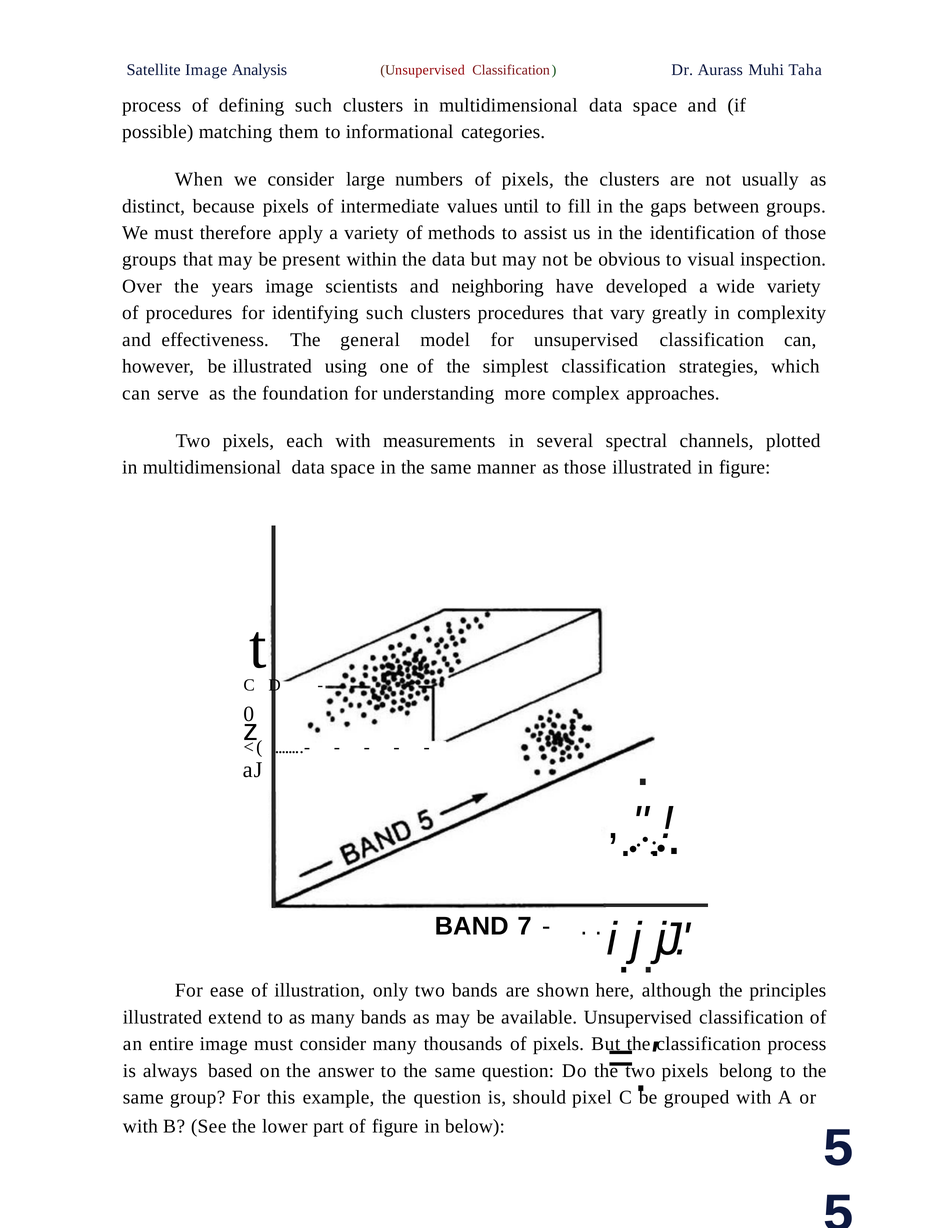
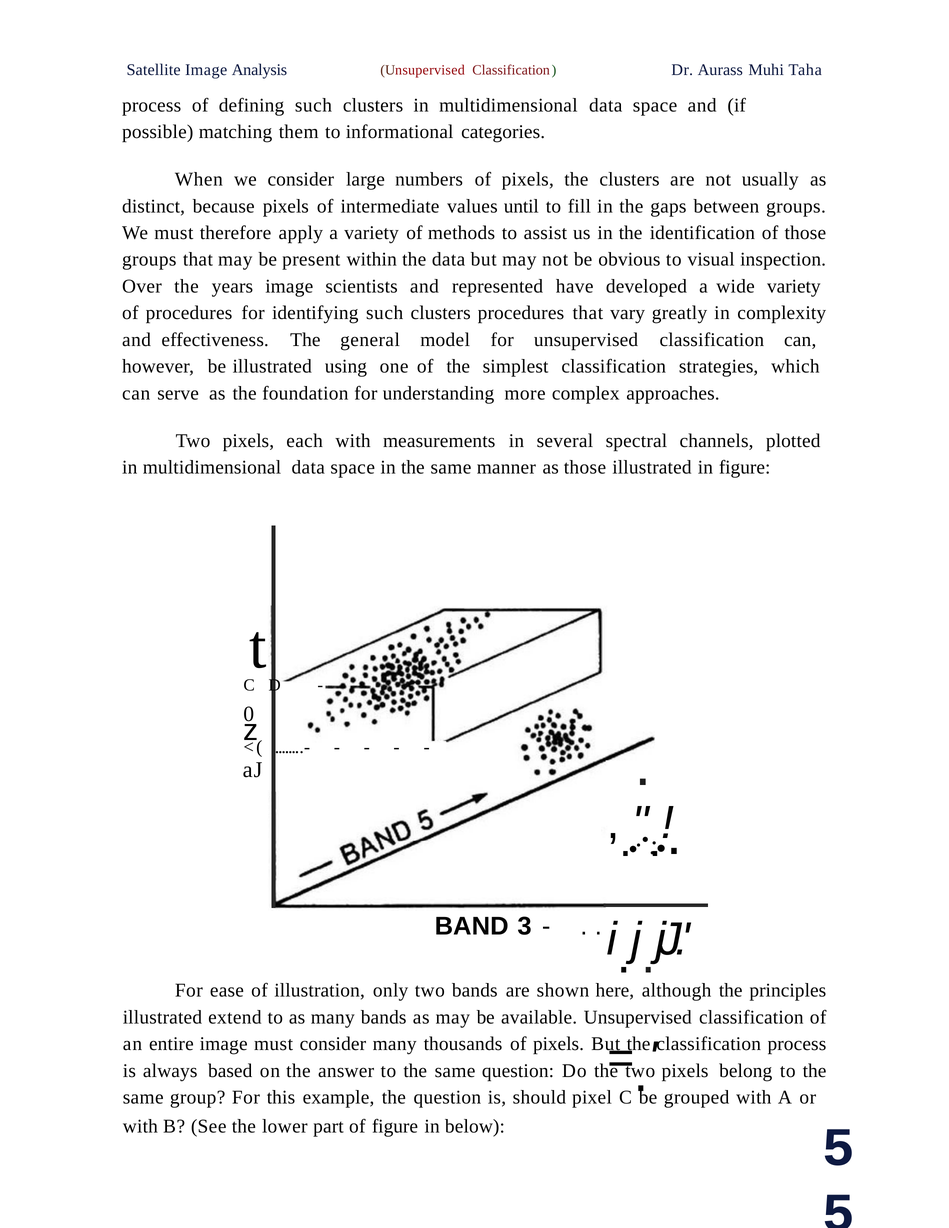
neighboring: neighboring -> represented (497, 286)
7: 7 -> 3 (525, 926)
